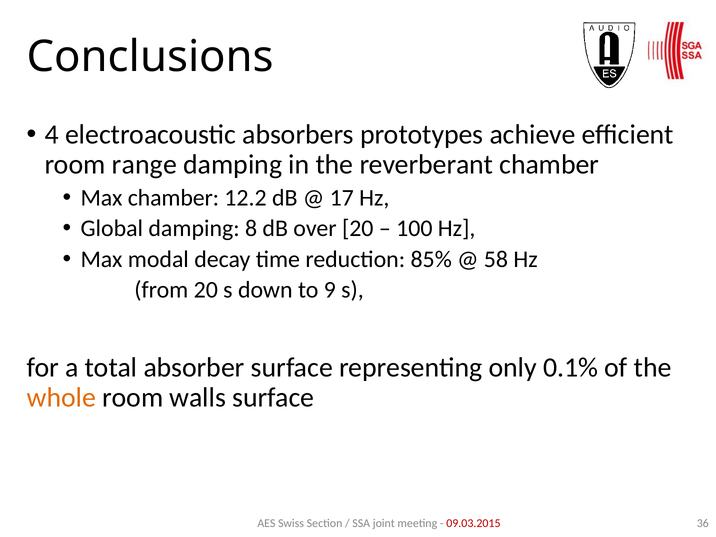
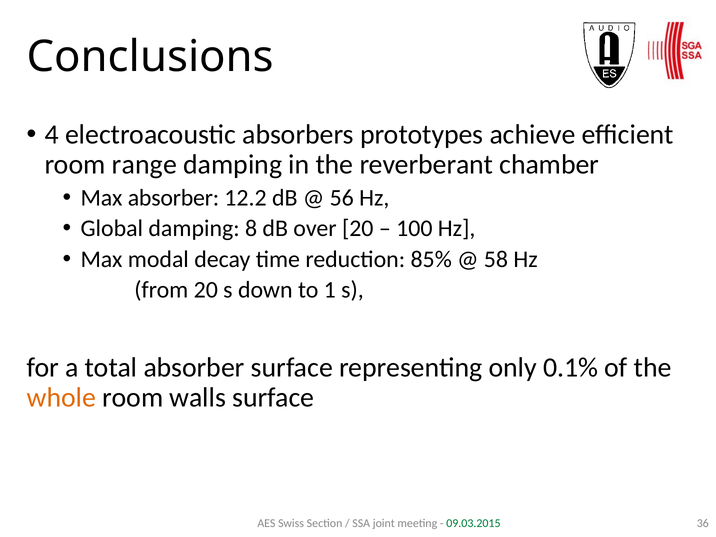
Max chamber: chamber -> absorber (173, 198)
17: 17 -> 56 (342, 198)
9: 9 -> 1 (330, 290)
09.03.2015 colour: red -> green (473, 523)
